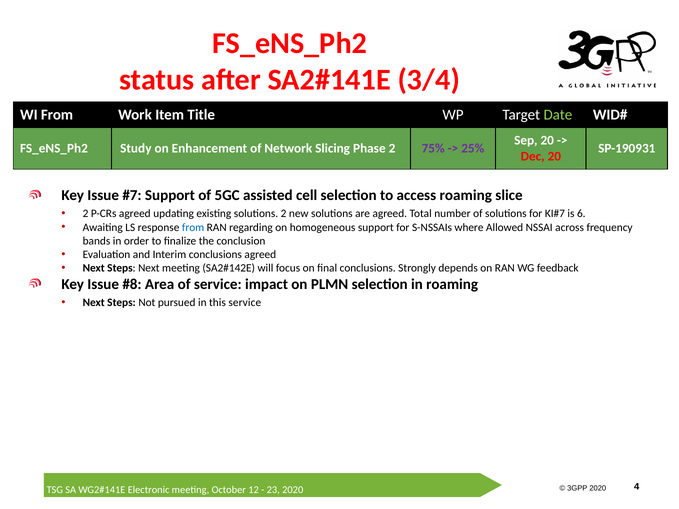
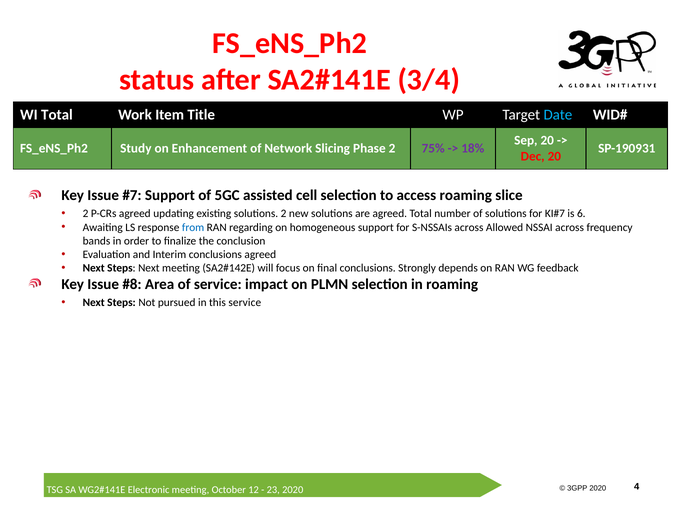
WI From: From -> Total (57, 115)
Date colour: light green -> light blue (558, 115)
25%: 25% -> 18% (473, 149)
S-NSSAIs where: where -> across (469, 227)
